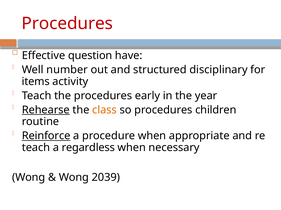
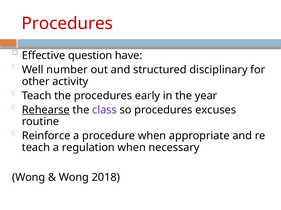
items: items -> other (36, 82)
class colour: orange -> purple (105, 110)
children: children -> excuses (216, 110)
Reinforce underline: present -> none (46, 136)
regardless: regardless -> regulation (88, 148)
2039: 2039 -> 2018 (106, 178)
